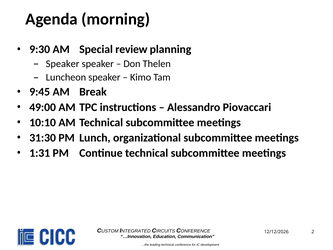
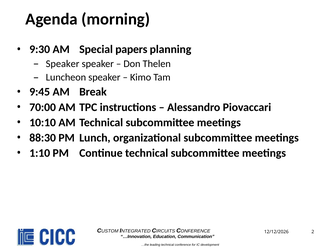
review: review -> papers (131, 49)
49:00: 49:00 -> 70:00 (43, 107)
31:30: 31:30 -> 88:30 (43, 138)
1:31: 1:31 -> 1:10 (40, 153)
